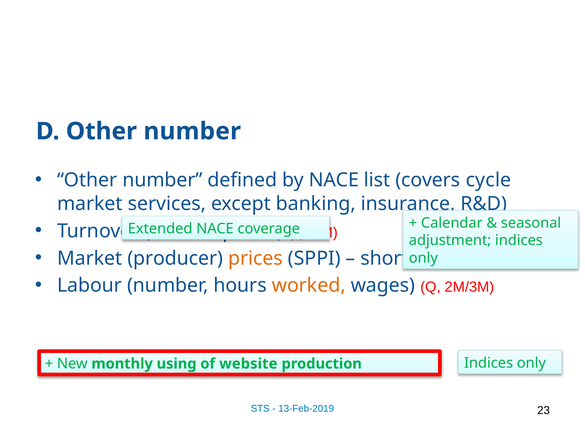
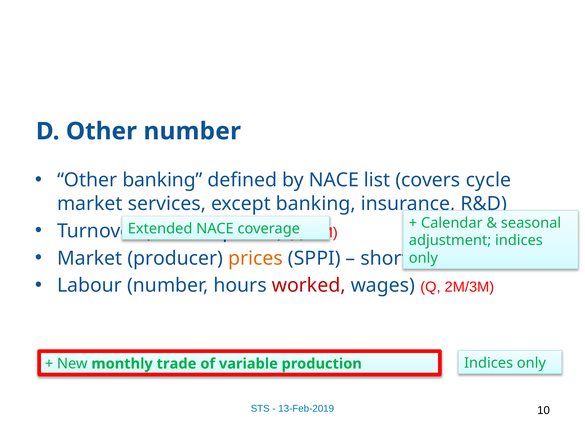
number: number -> banking (162, 180)
worked colour: orange -> red (309, 285)
using: using -> trade (177, 364)
website: website -> variable (248, 364)
23: 23 -> 10 (544, 410)
